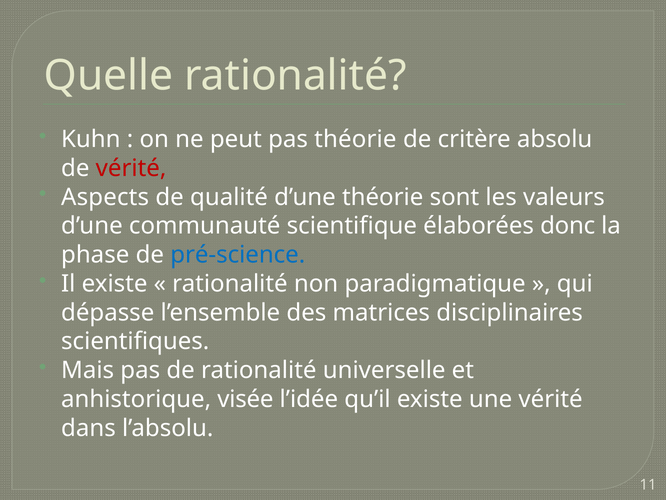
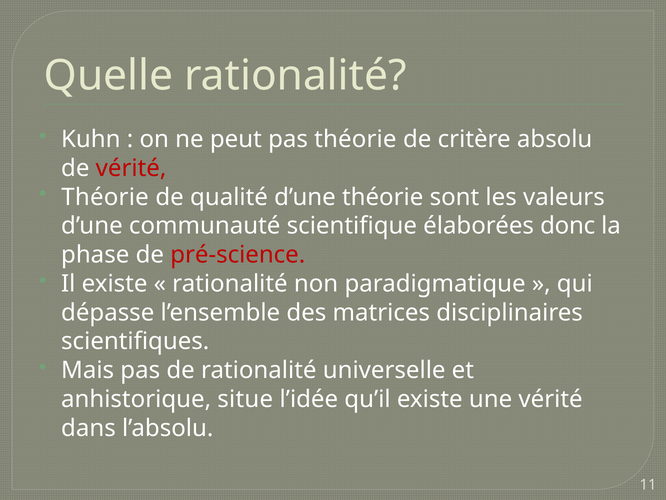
Aspects: Aspects -> Théorie (105, 197)
pré-science colour: blue -> red (238, 255)
visée: visée -> situe (245, 399)
